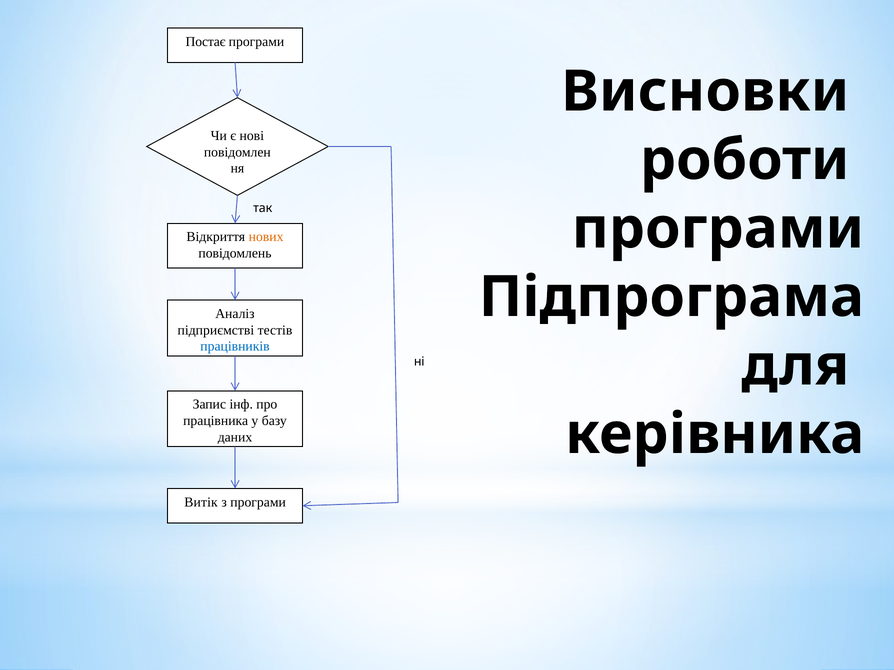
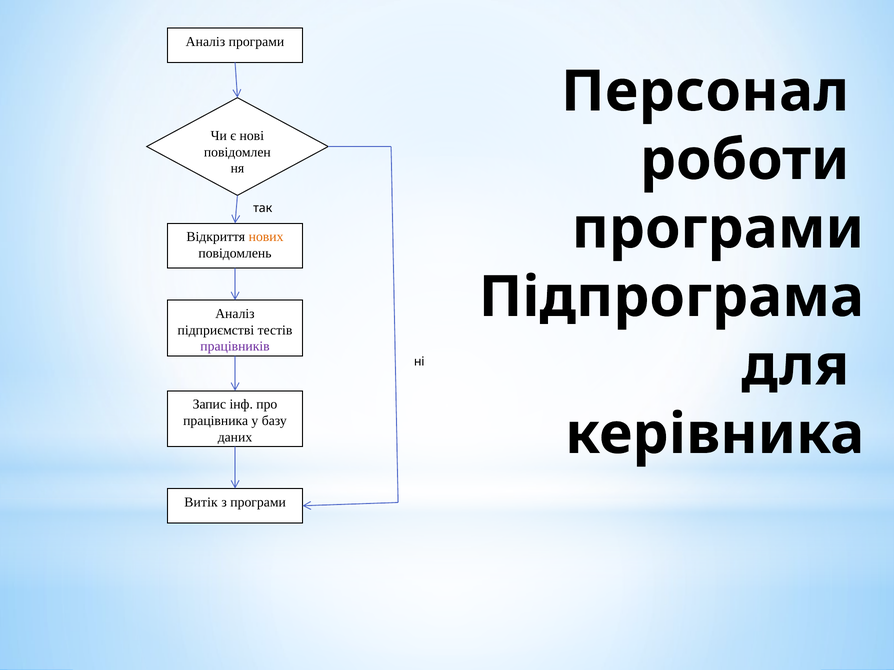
Постає: Постає -> Аналіз (205, 42)
Висновки: Висновки -> Персонал (705, 92)
працівників colour: blue -> purple (235, 347)
